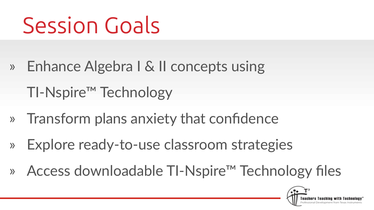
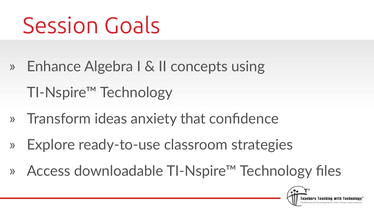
plans: plans -> ideas (111, 119)
